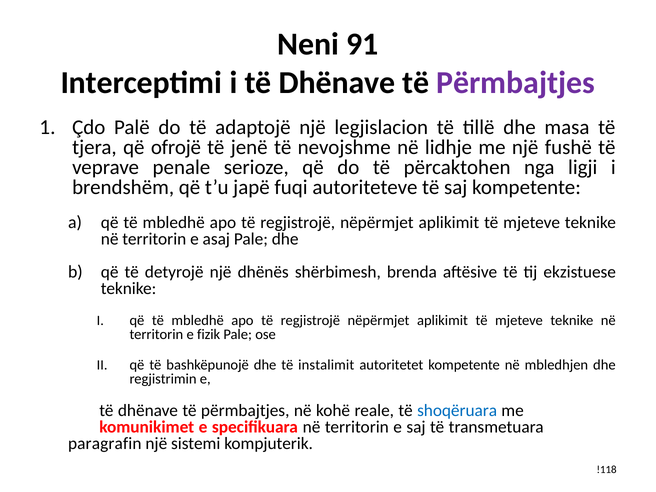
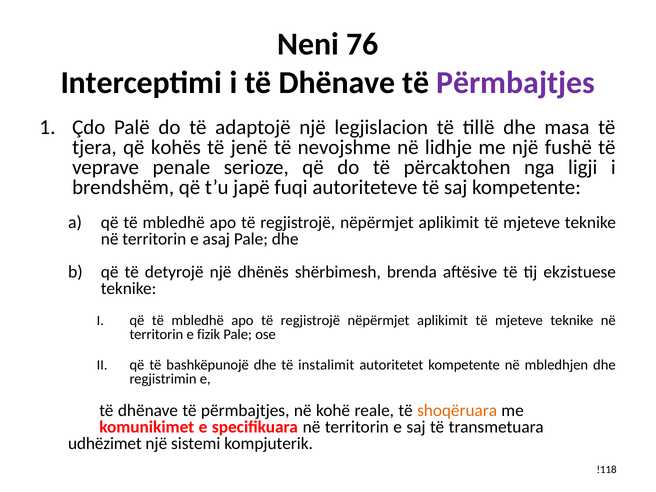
91: 91 -> 76 (362, 44)
ofrojë: ofrojë -> kohës (176, 147)
shoqëruara colour: blue -> orange (457, 410)
paragrafin: paragrafin -> udhëzimet (105, 444)
